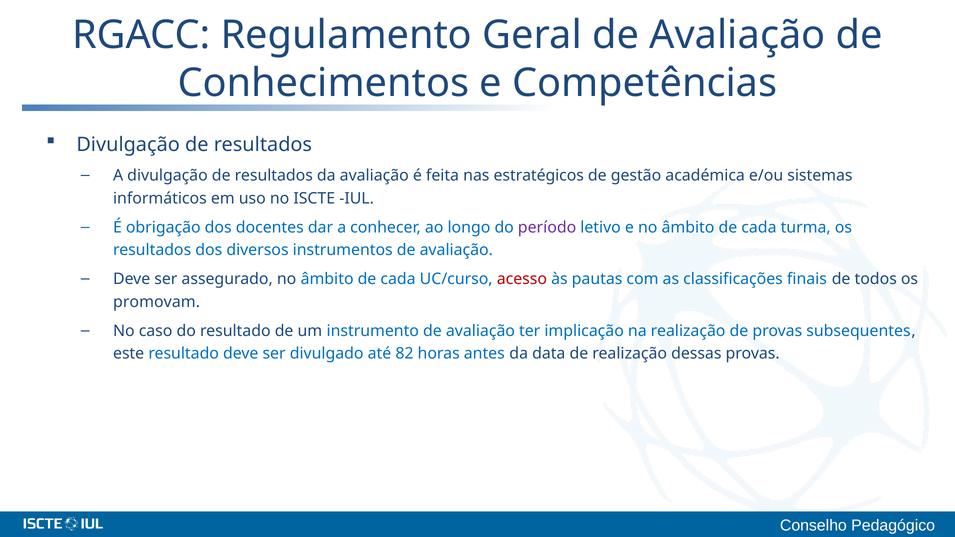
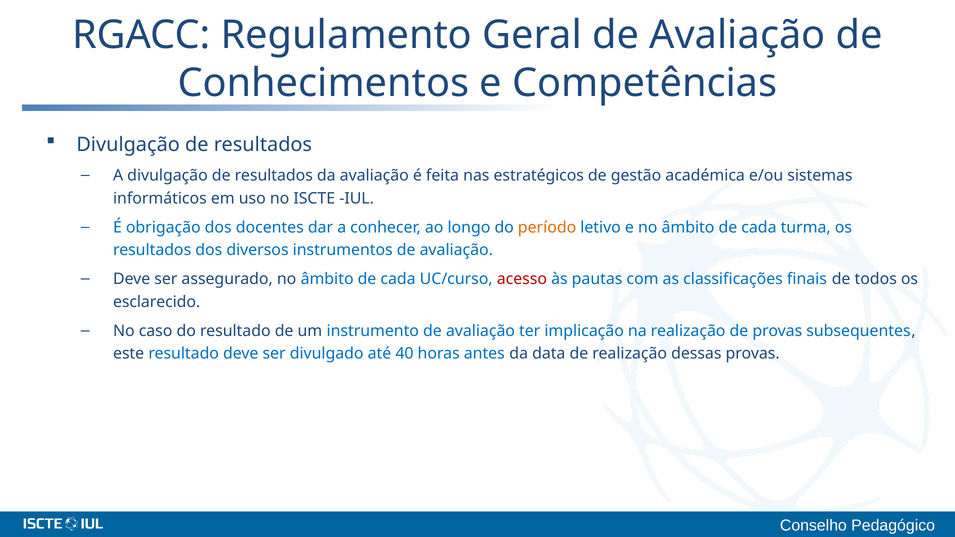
período colour: purple -> orange (547, 227)
promovam: promovam -> esclarecido (157, 302)
82: 82 -> 40 (404, 354)
